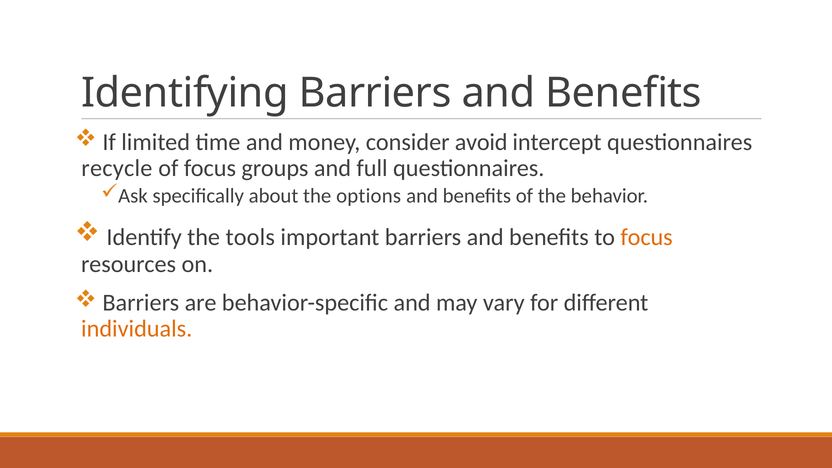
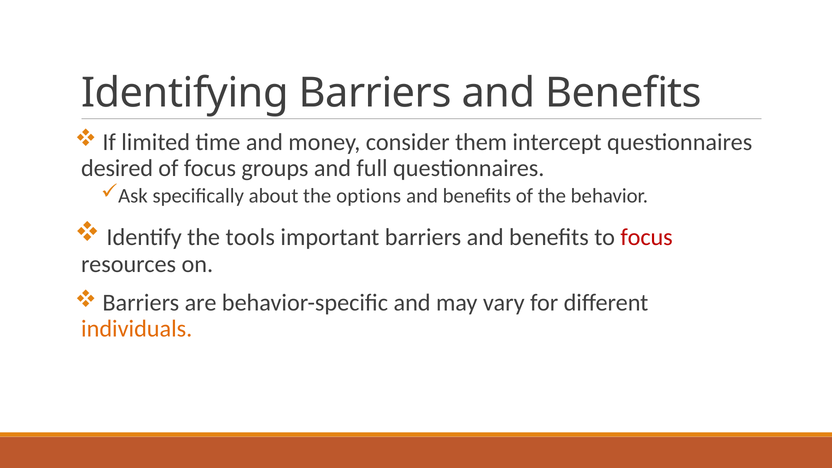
avoid: avoid -> them (481, 142)
recycle: recycle -> desired (117, 168)
focus colour: orange -> red (647, 237)
